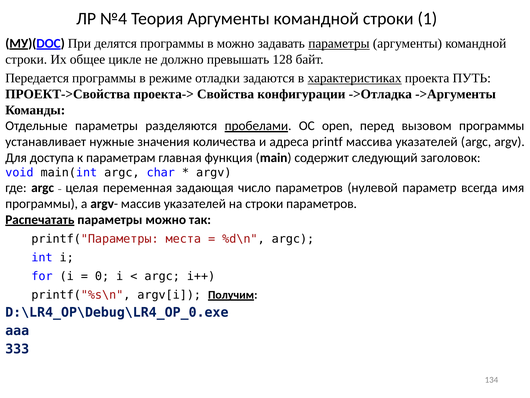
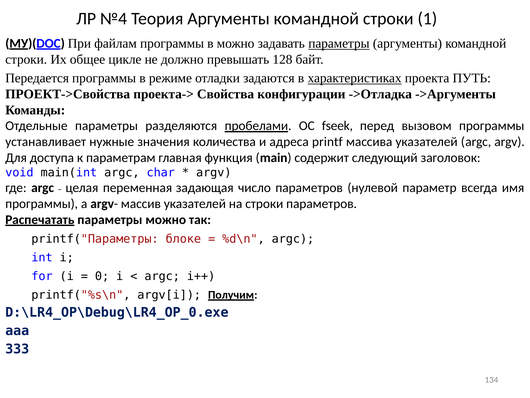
делятся: делятся -> файлам (116, 43)
open: open -> fseek (337, 126)
места: места -> блоке (183, 239)
